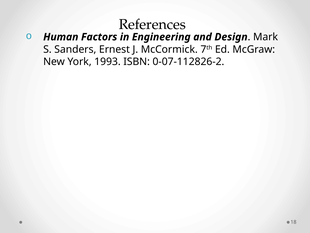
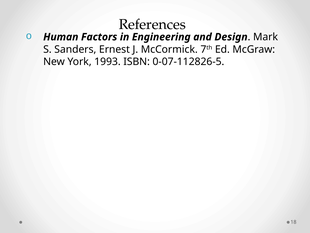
0-07-112826-2: 0-07-112826-2 -> 0-07-112826-5 (188, 62)
